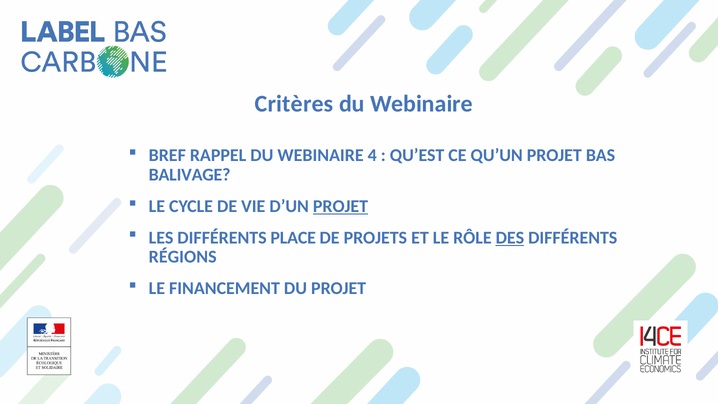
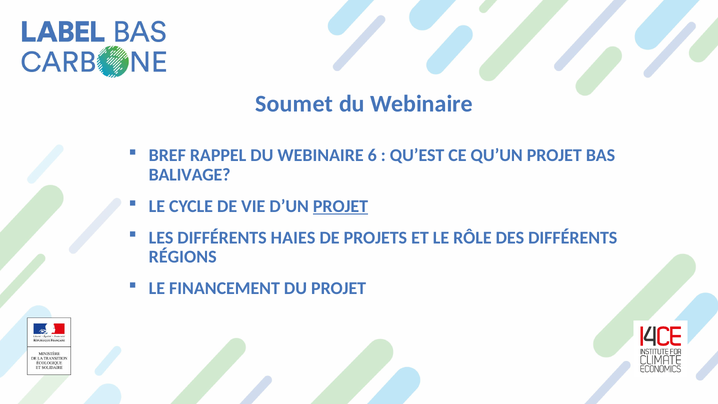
Critères: Critères -> Soumet (294, 104)
4: 4 -> 6 (372, 155)
PLACE: PLACE -> HAIES (293, 238)
DES underline: present -> none (510, 238)
